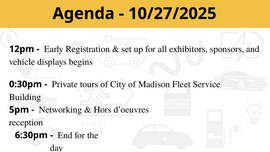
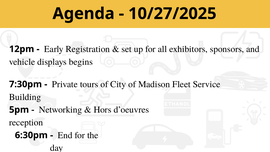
0:30pm: 0:30pm -> 7:30pm (26, 84)
